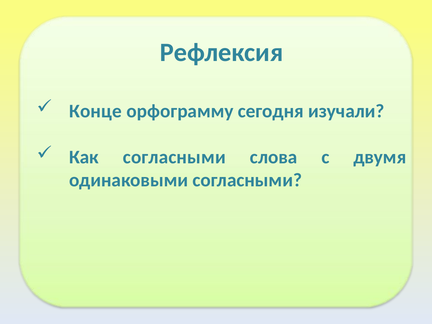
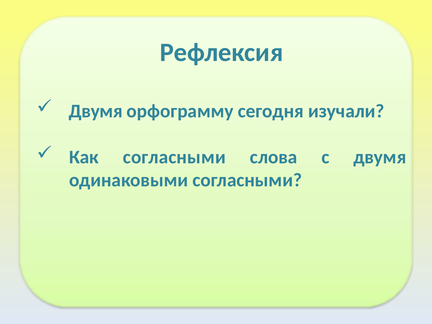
Конце: Конце -> Двумя (96, 111)
